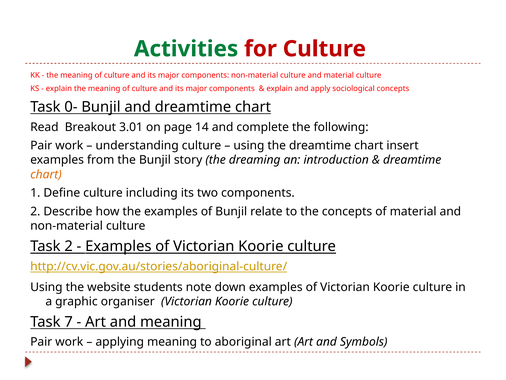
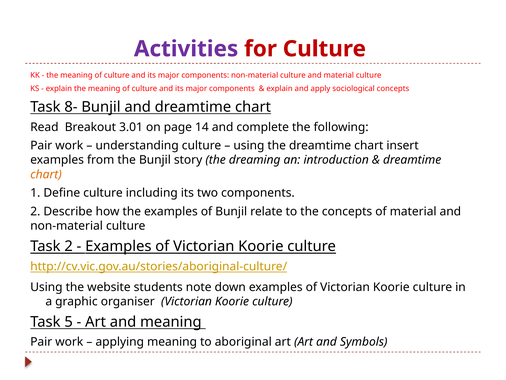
Activities colour: green -> purple (186, 49)
0-: 0- -> 8- (71, 107)
7: 7 -> 5 (69, 322)
